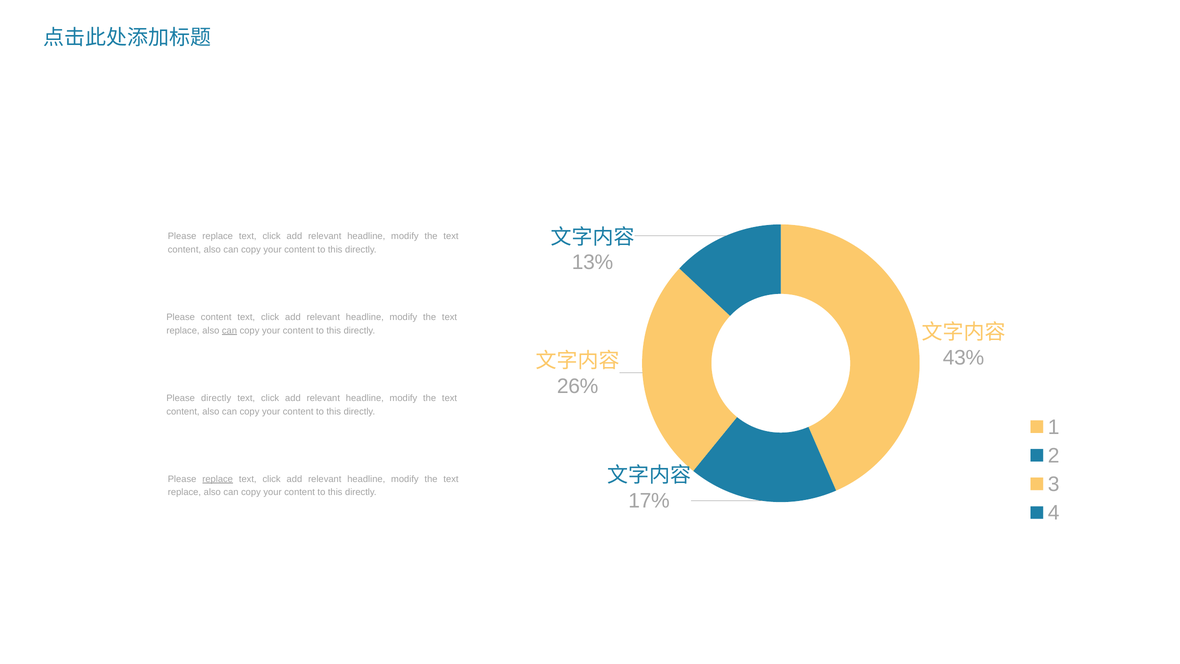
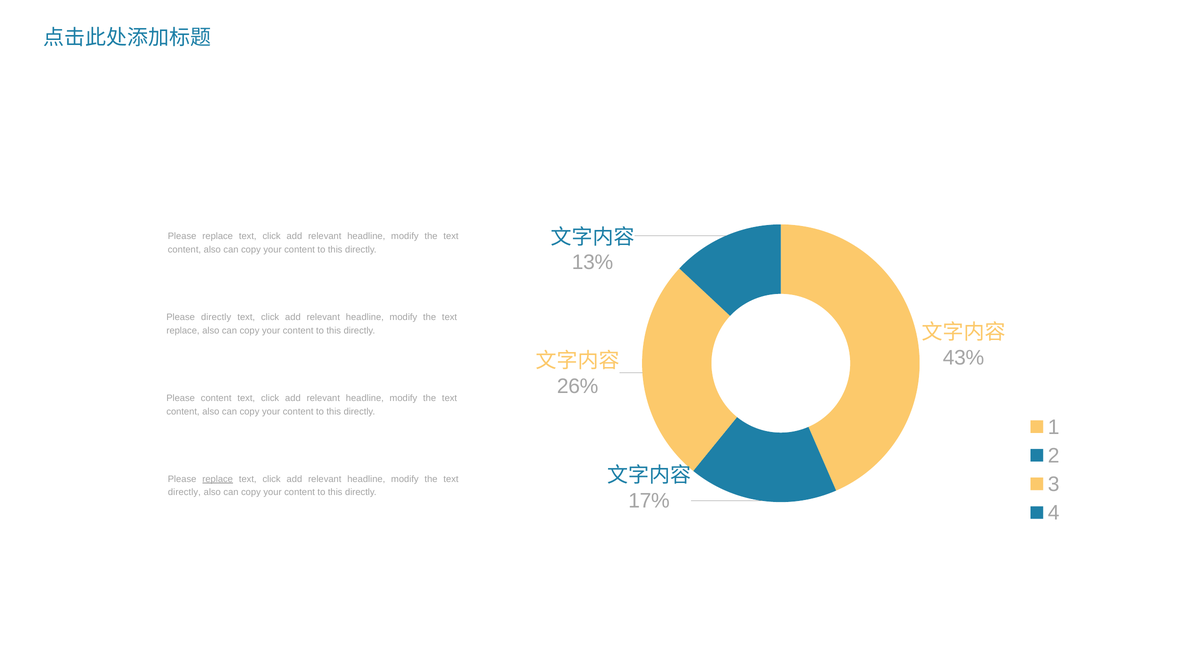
Please content: content -> directly (216, 317)
can underline: present -> none (229, 330)
Please directly: directly -> content (216, 398)
replace: replace -> directly (184, 492)
